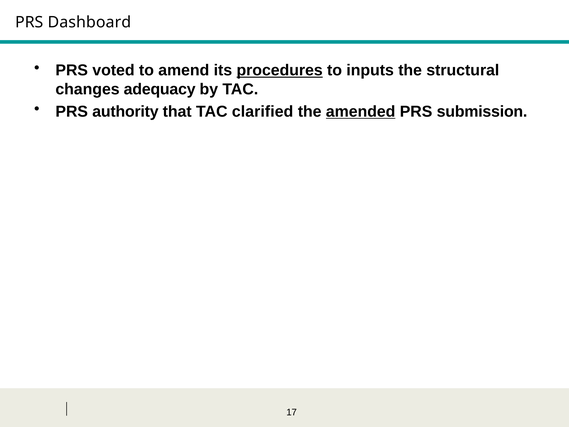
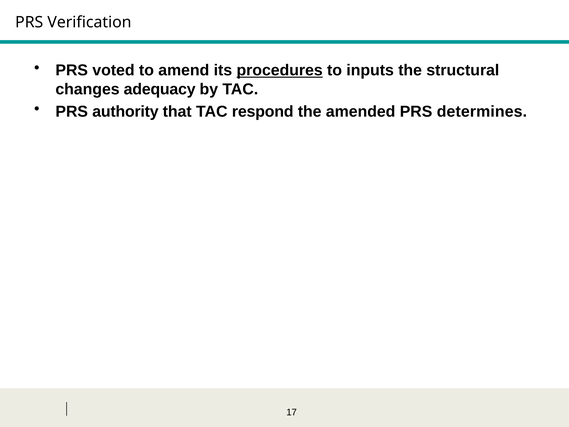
Dashboard: Dashboard -> Verification (89, 22)
clarified: clarified -> respond (263, 111)
amended underline: present -> none (361, 111)
submission: submission -> determines (482, 111)
